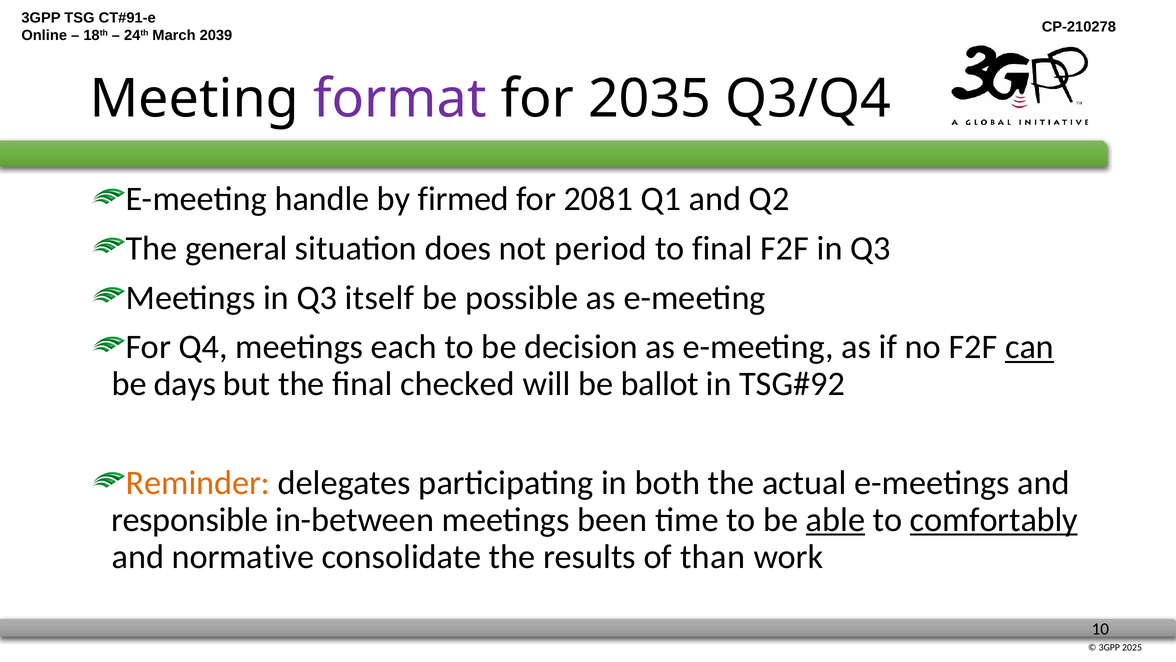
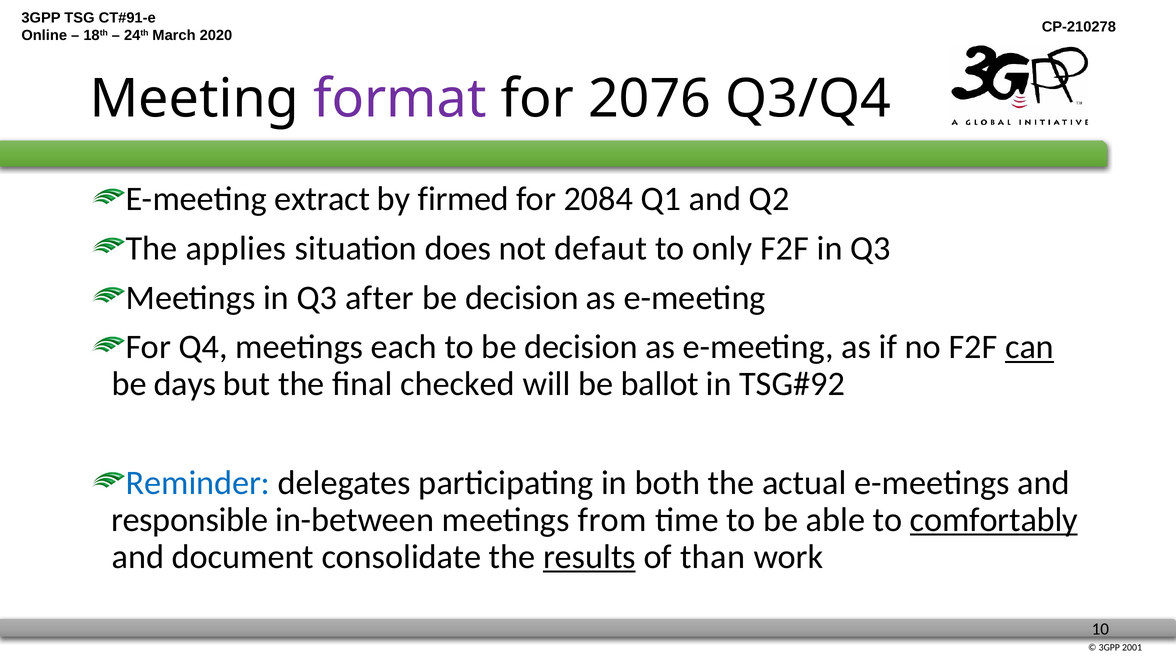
2039: 2039 -> 2020 (216, 35)
2035: 2035 -> 2076 (650, 99)
handle: handle -> extract (322, 199)
2081: 2081 -> 2084 (598, 199)
general: general -> applies (236, 248)
period: period -> defaut (601, 248)
to final: final -> only (722, 248)
itself: itself -> after (380, 297)
possible: possible -> decision (522, 297)
Reminder colour: orange -> blue (198, 482)
been: been -> from (612, 519)
able underline: present -> none (836, 519)
normative: normative -> document (243, 557)
results underline: none -> present (589, 557)
2025: 2025 -> 2001 (1132, 647)
